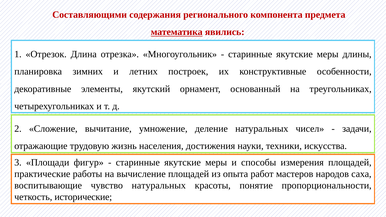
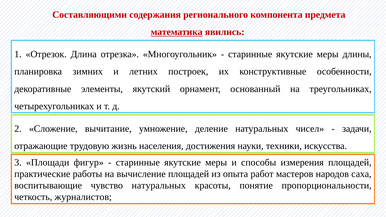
исторические: исторические -> журналистов (83, 197)
